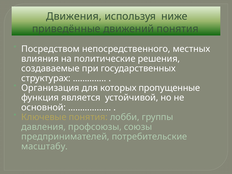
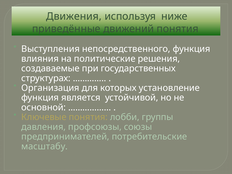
Посредством: Посредством -> Выступления (51, 49)
непосредственного местных: местных -> функция (191, 49)
пропущенные: пропущенные -> установление (169, 88)
